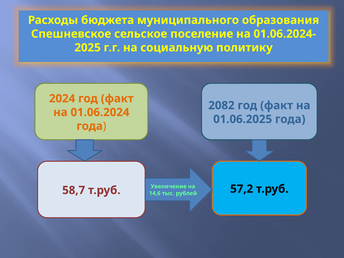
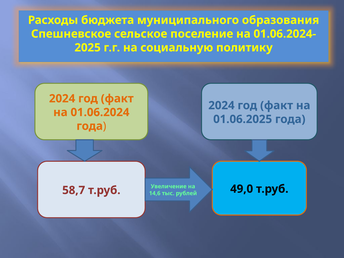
2082: 2082 -> 2024 (221, 105)
57,2: 57,2 -> 49,0 (242, 189)
